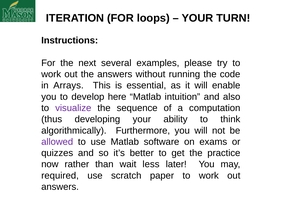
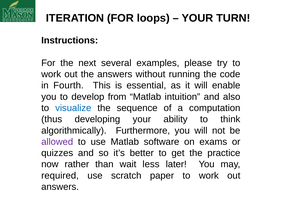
Arrays: Arrays -> Fourth (68, 86)
here: here -> from (117, 97)
visualize colour: purple -> blue (73, 108)
